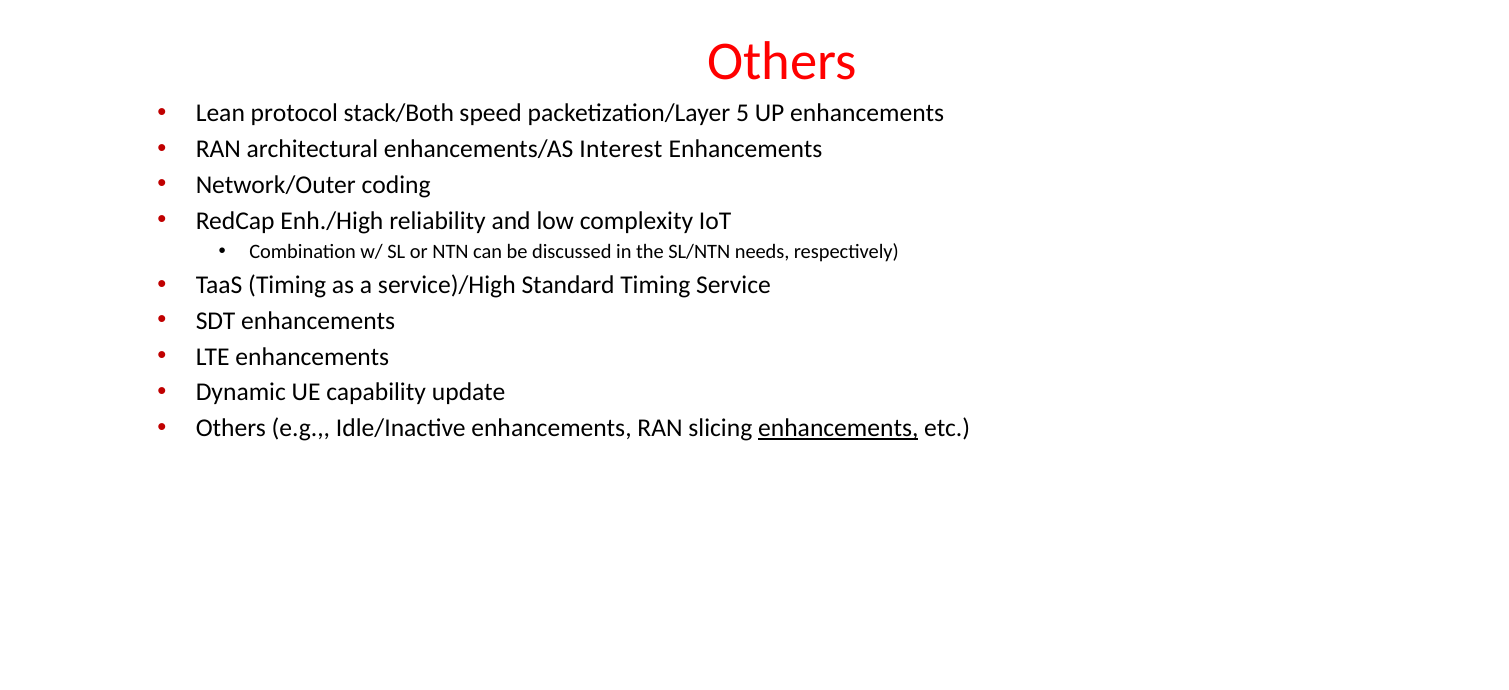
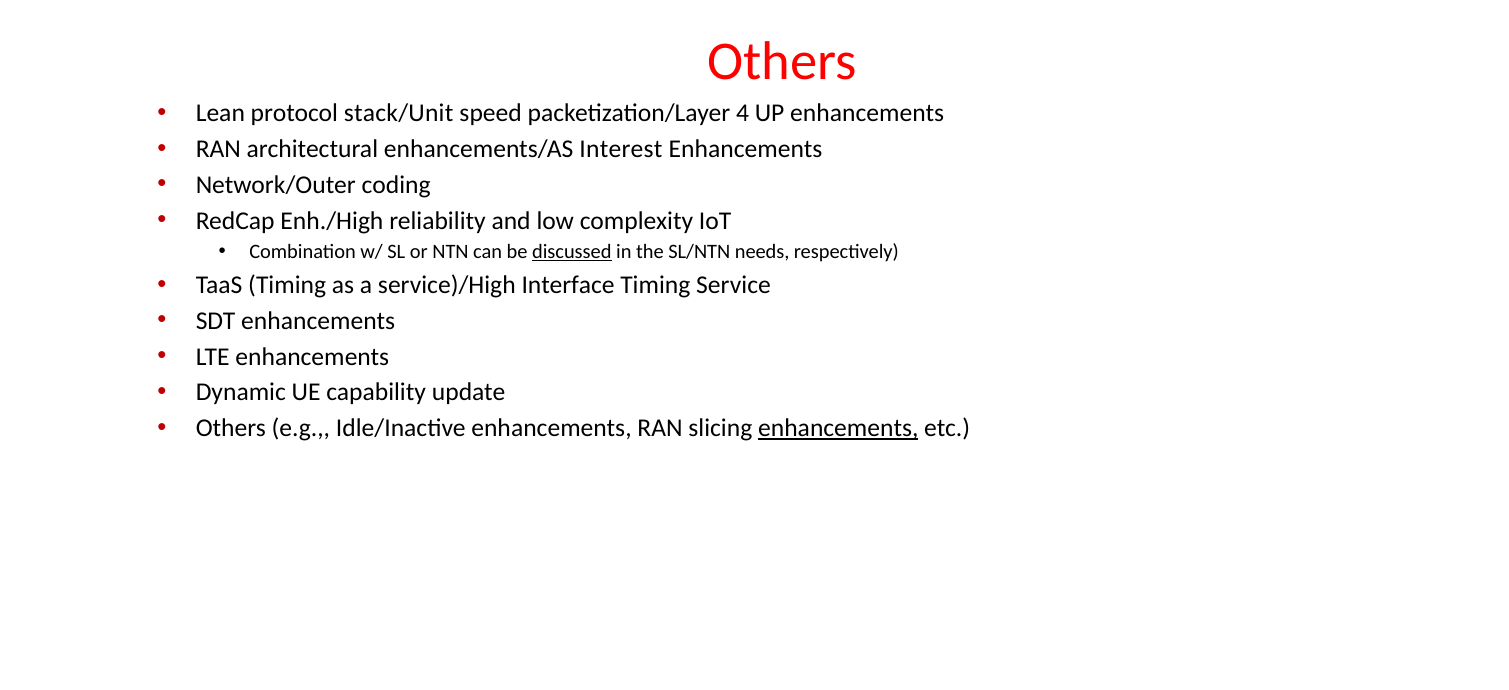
stack/Both: stack/Both -> stack/Unit (399, 113)
5: 5 -> 4 (742, 113)
discussed underline: none -> present (572, 252)
Standard: Standard -> Interface (568, 285)
